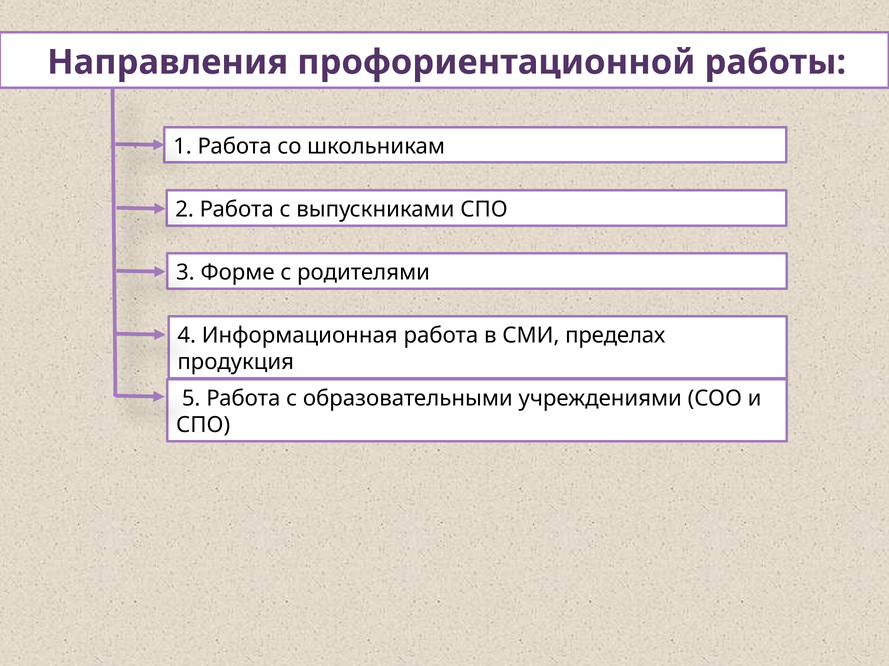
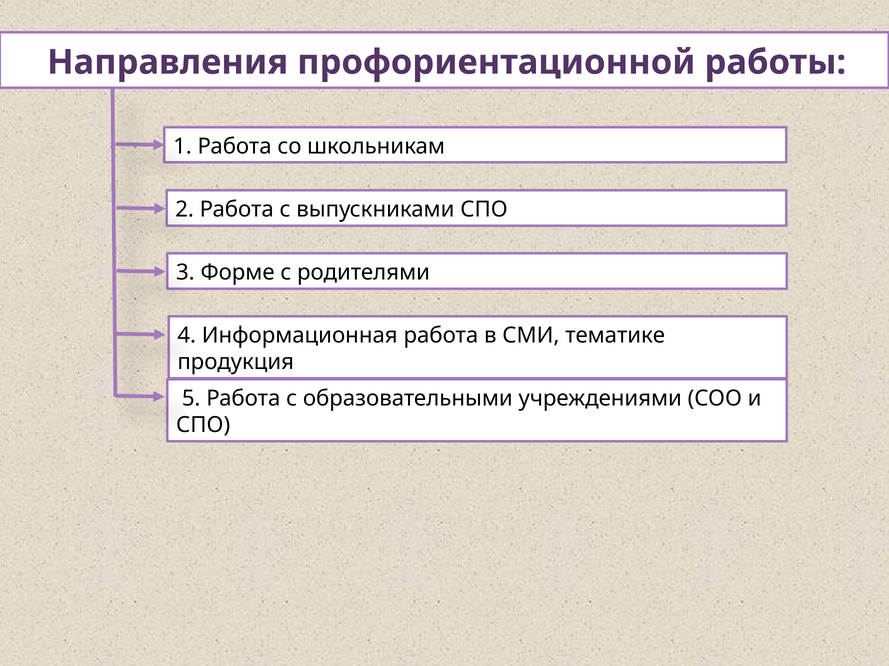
пределах: пределах -> тематике (615, 336)
